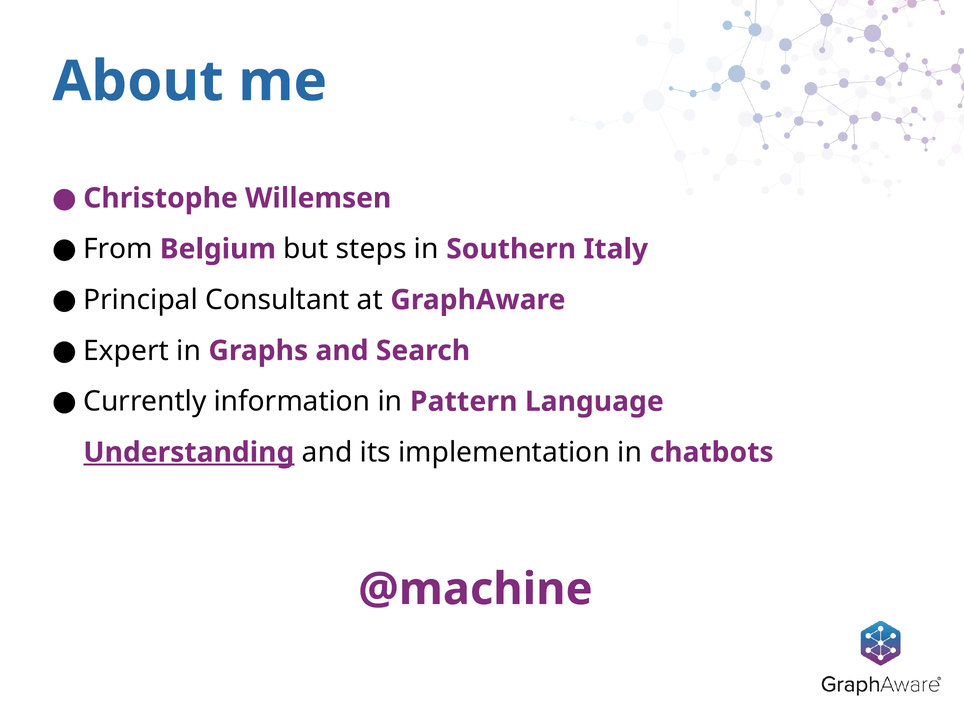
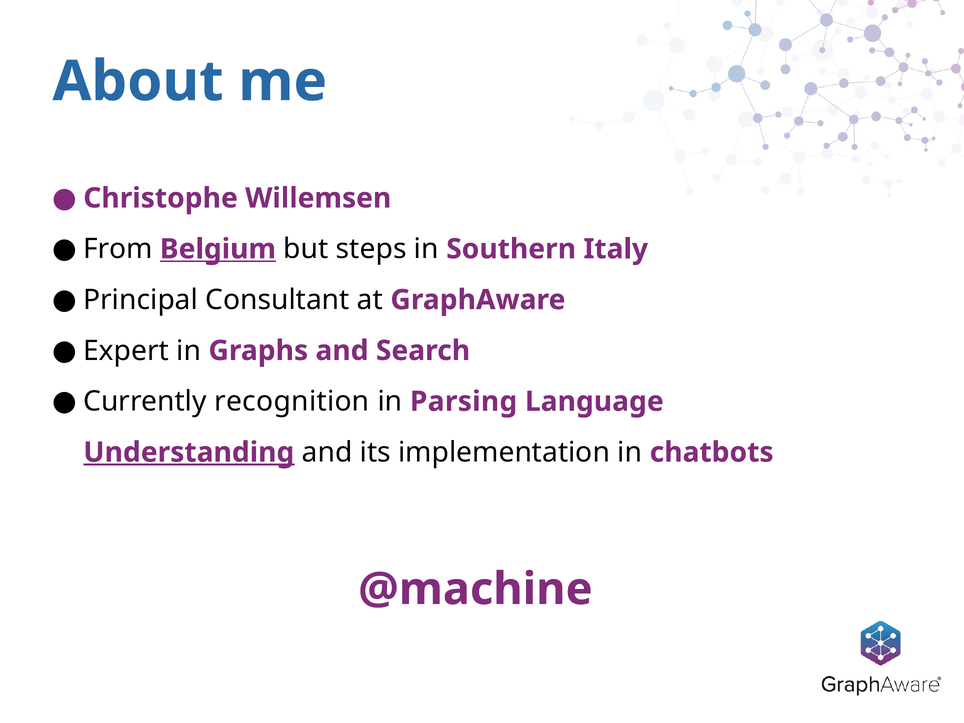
Belgium underline: none -> present (218, 249)
information: information -> recognition (292, 402)
Pattern: Pattern -> Parsing (464, 402)
